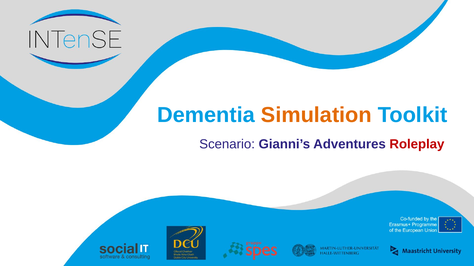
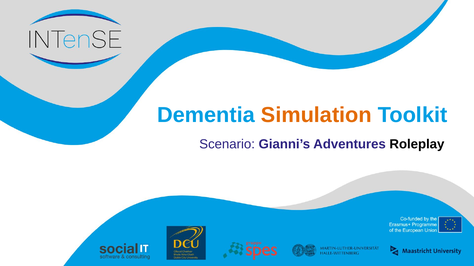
Roleplay colour: red -> black (417, 145)
